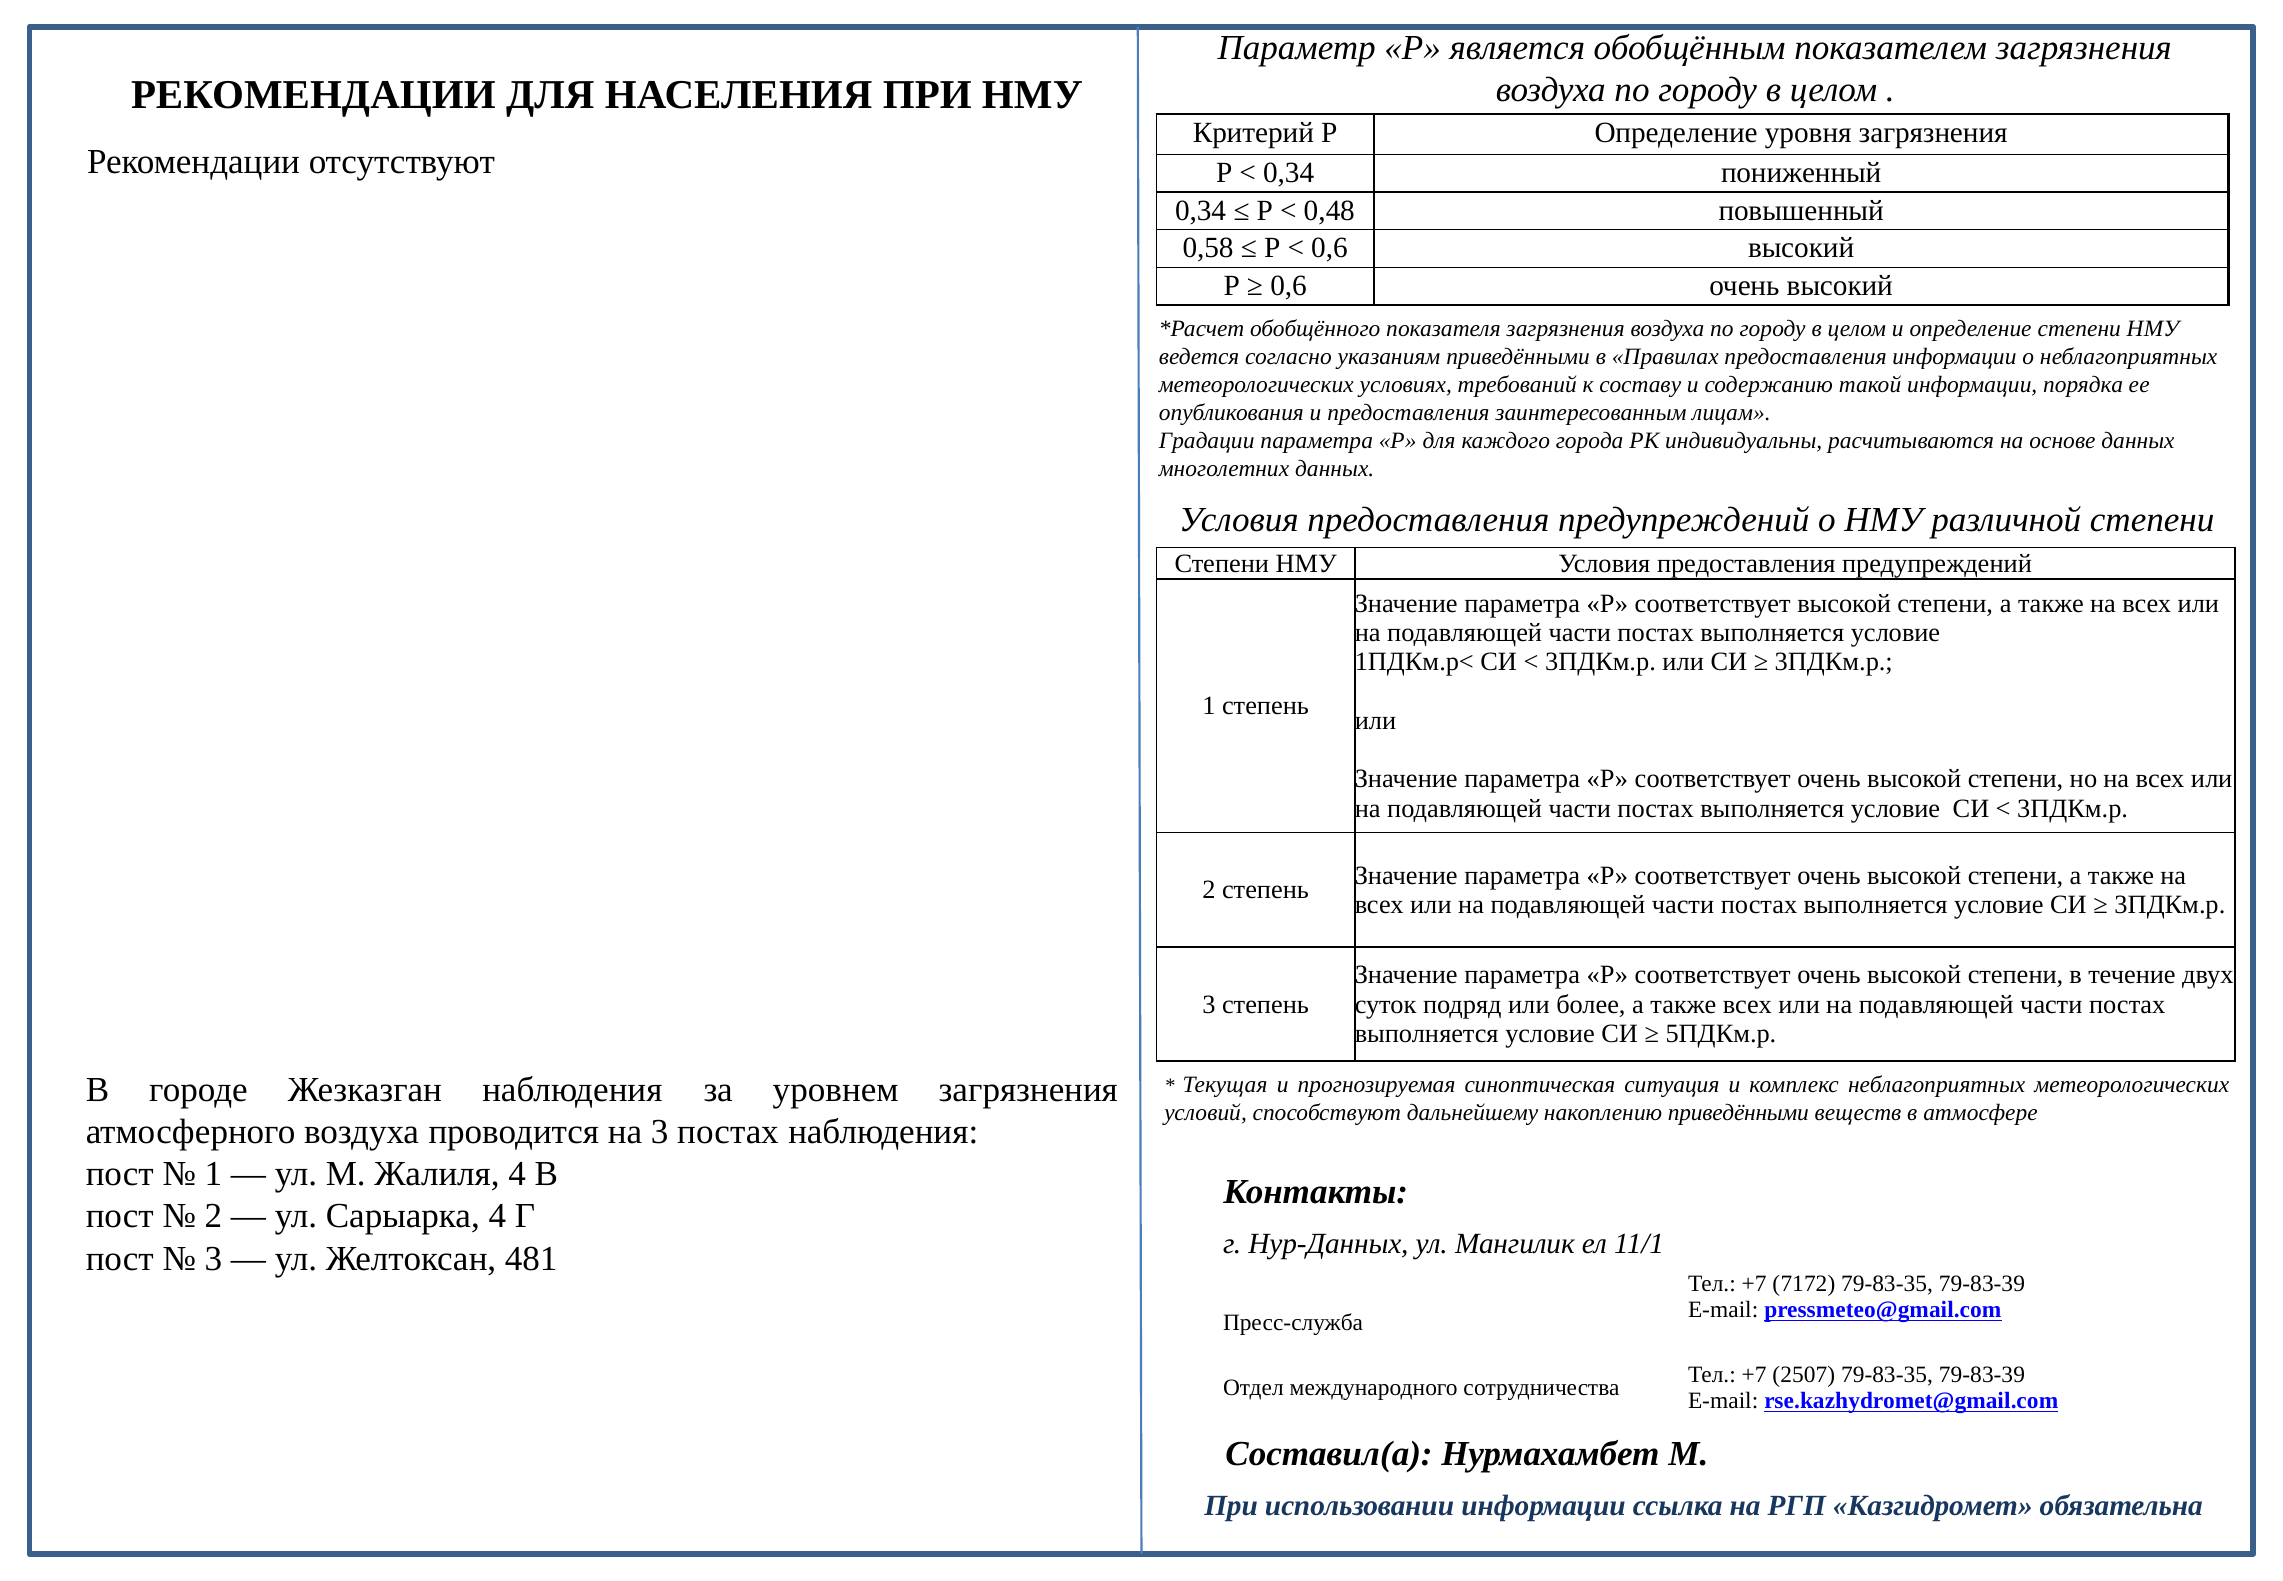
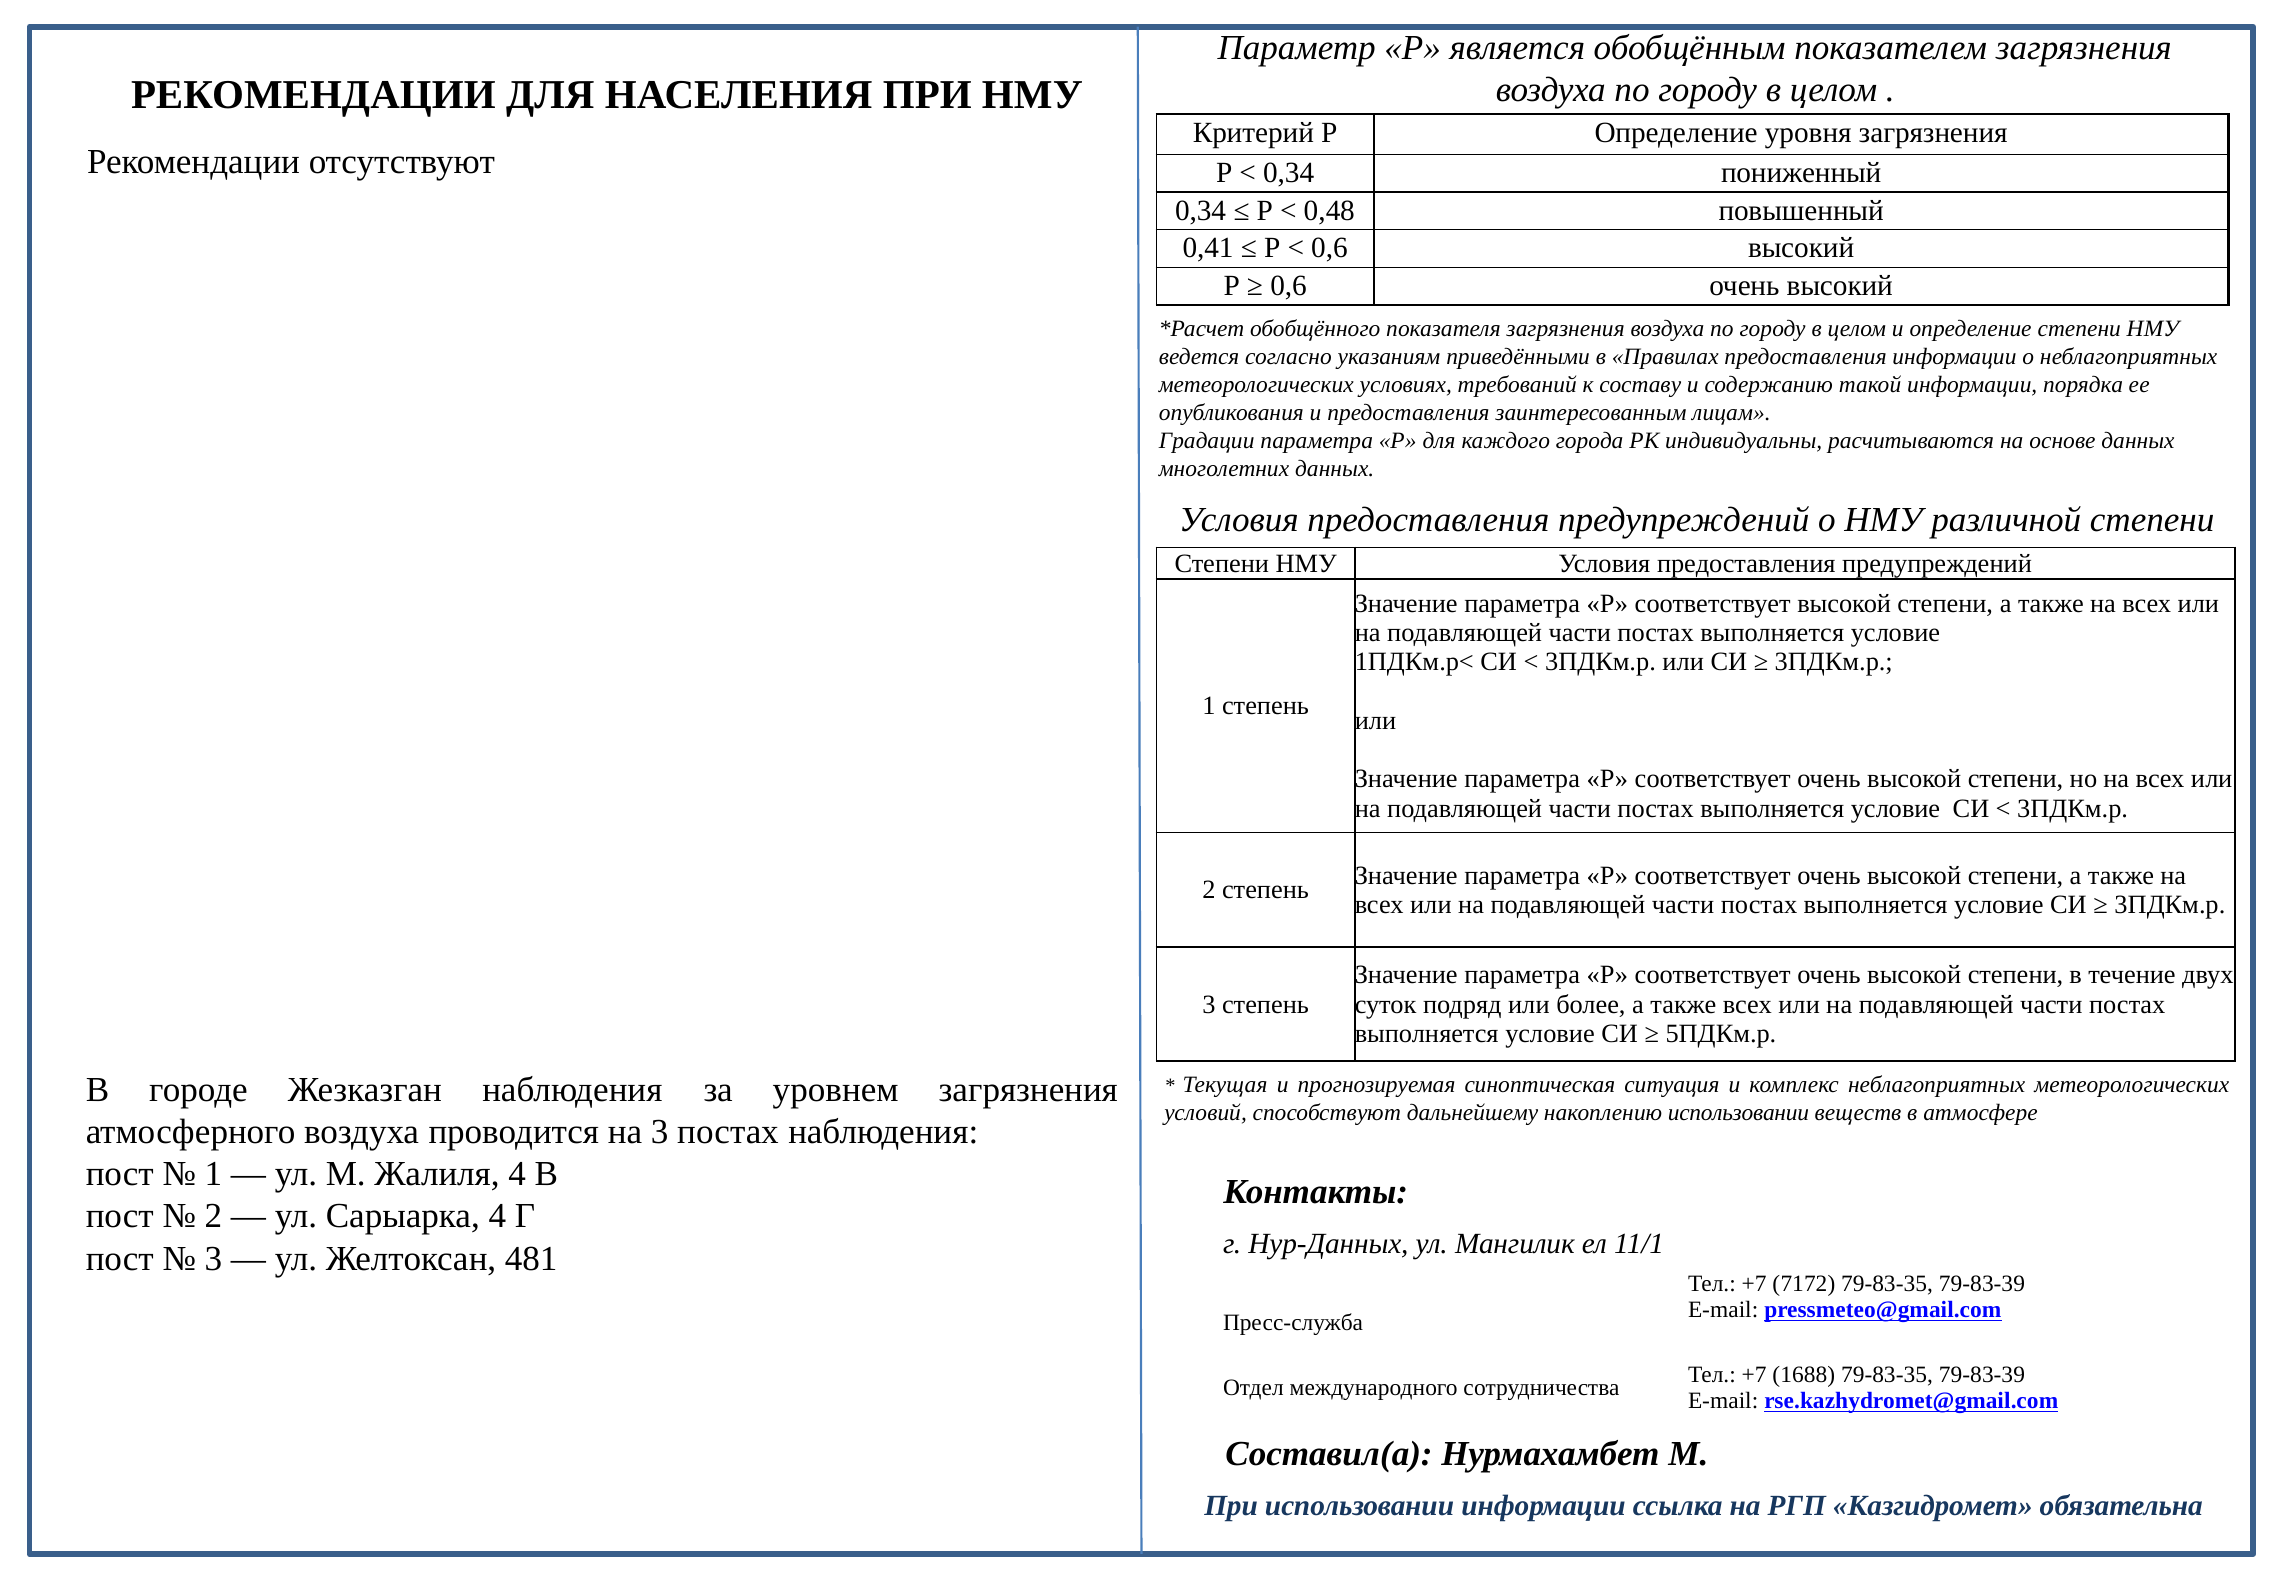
0,58: 0,58 -> 0,41 (1208, 248)
накоплению приведёнными: приведёнными -> использовании (1738, 1113)
2507: 2507 -> 1688 (1804, 1375)
